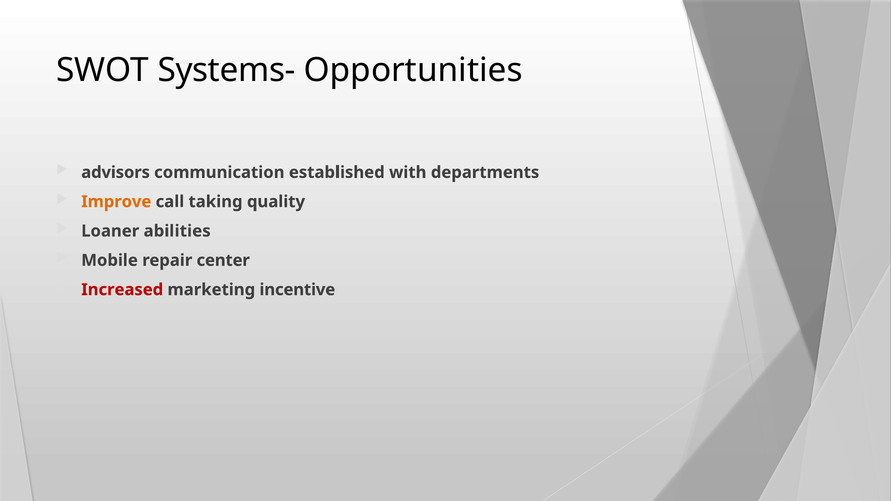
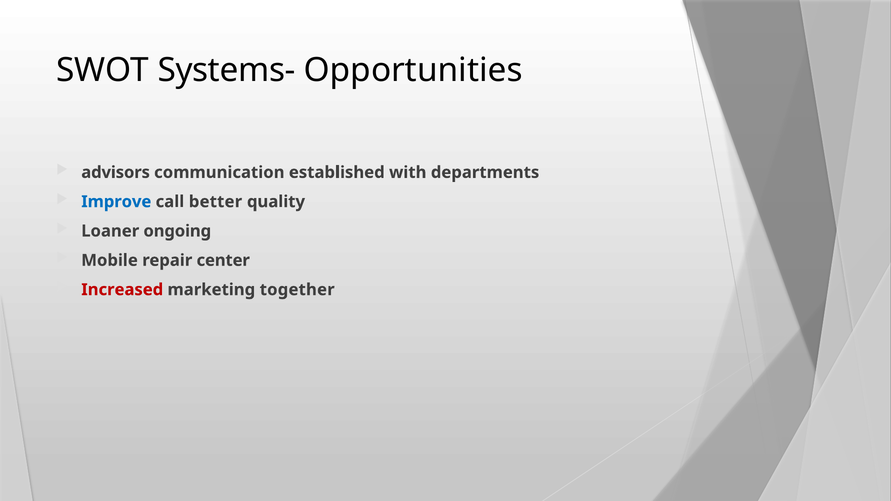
Improve colour: orange -> blue (116, 202)
taking: taking -> better (215, 202)
abilities: abilities -> ongoing (177, 231)
incentive: incentive -> together (297, 290)
